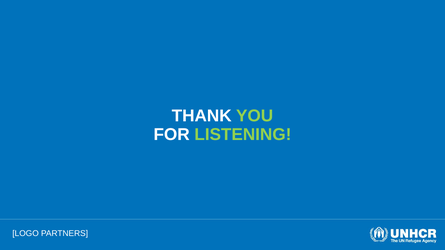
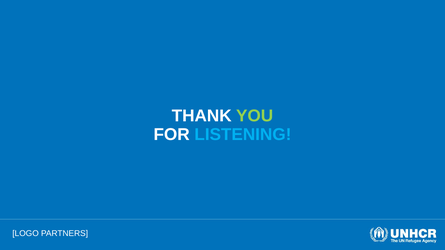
LISTENING colour: light green -> light blue (243, 135)
